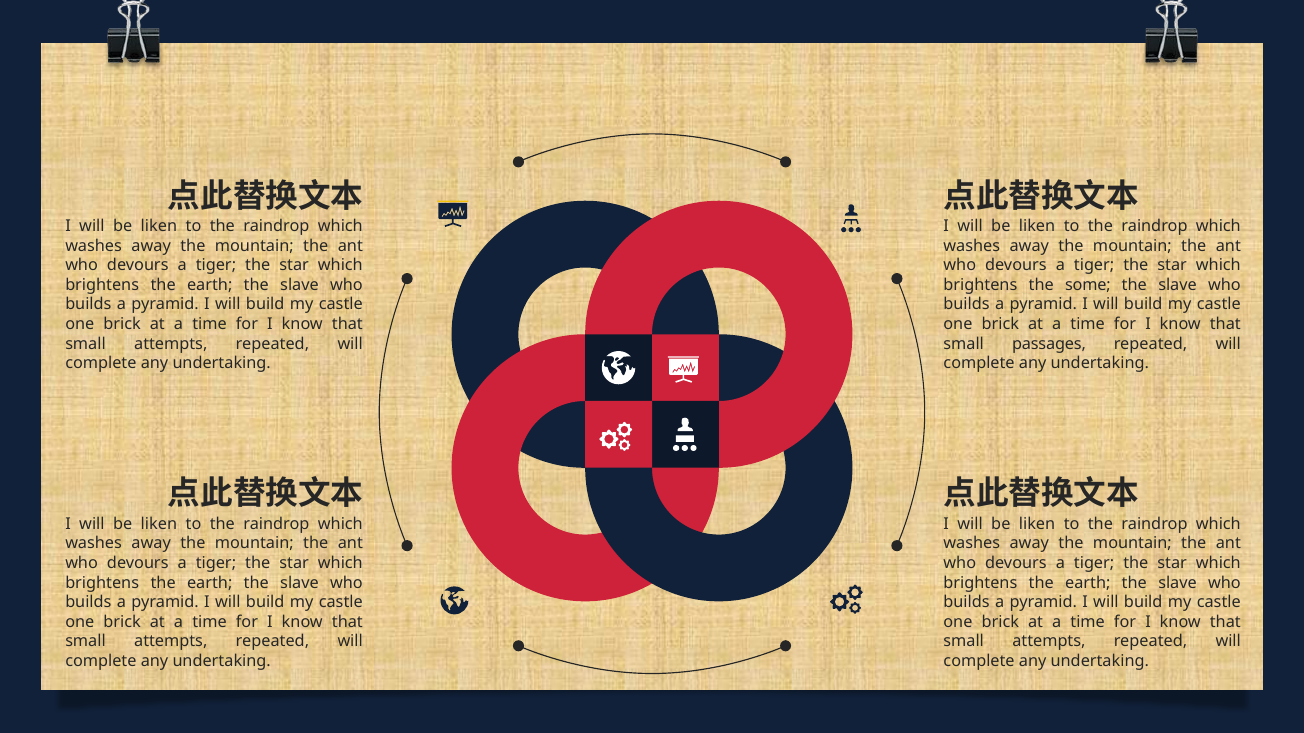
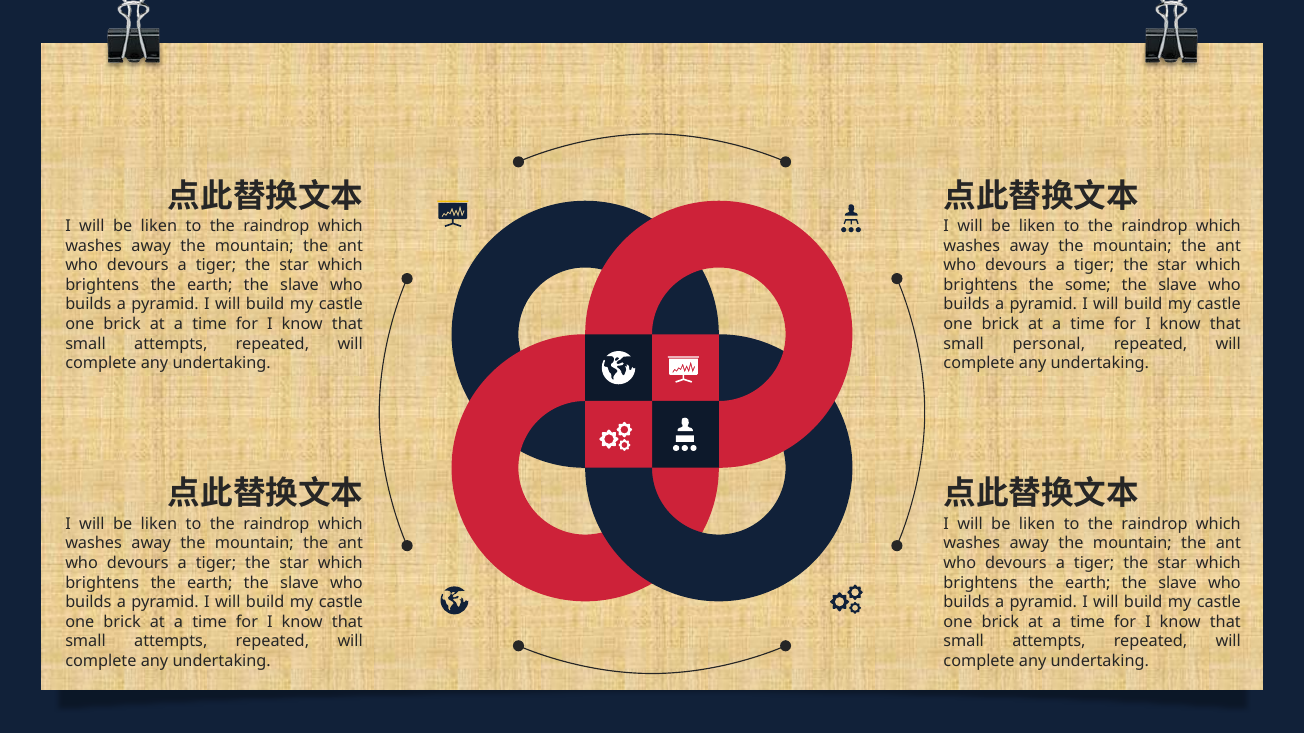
passages: passages -> personal (1049, 344)
